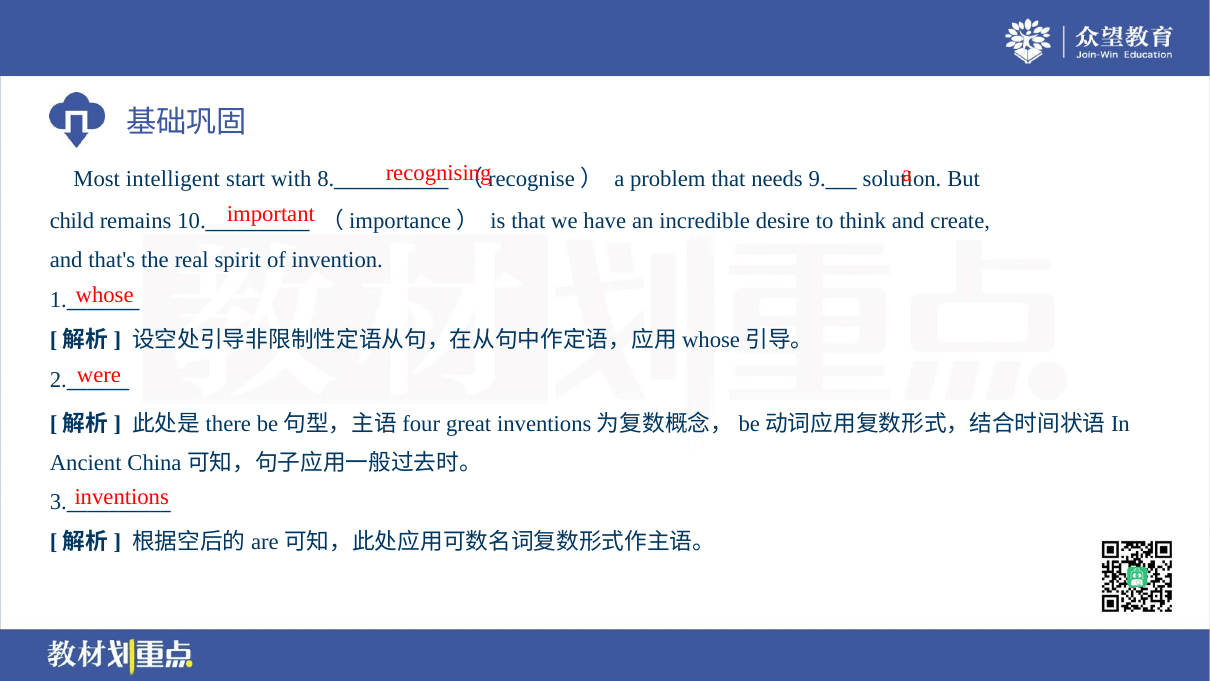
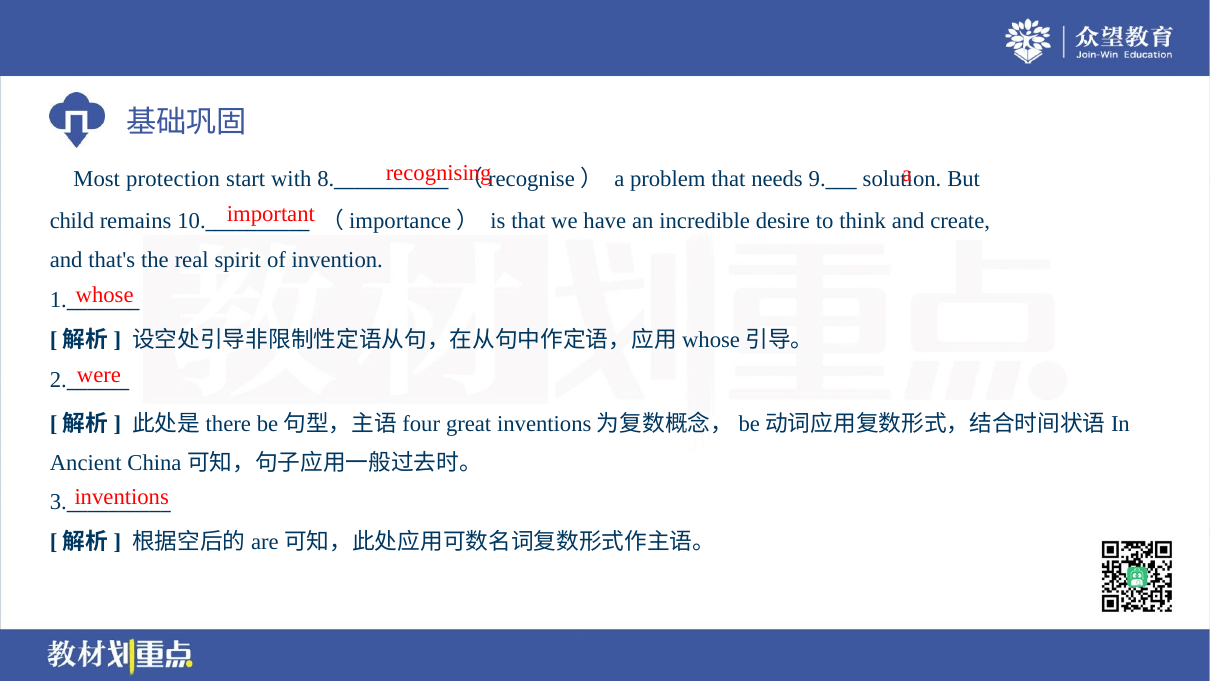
intelligent: intelligent -> protection (173, 179)
